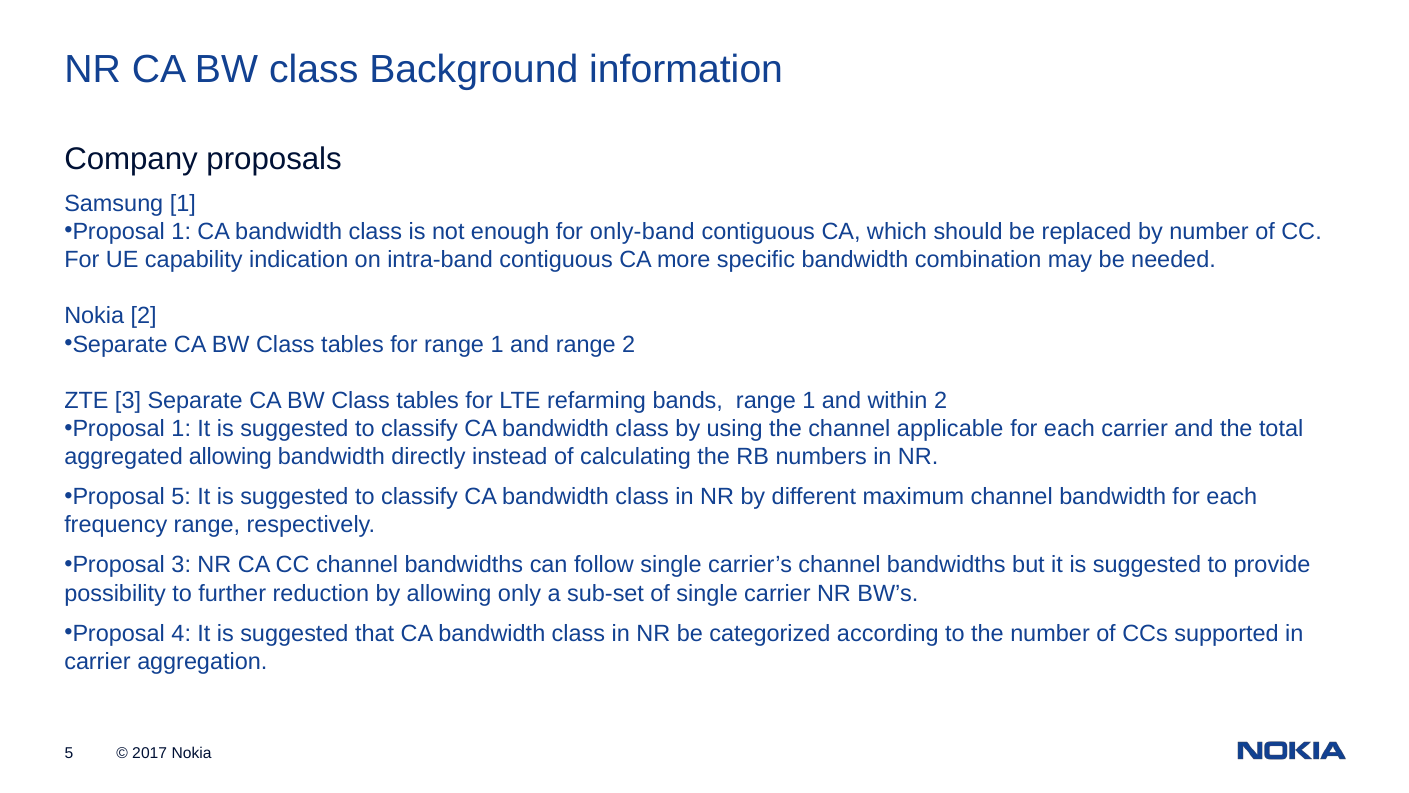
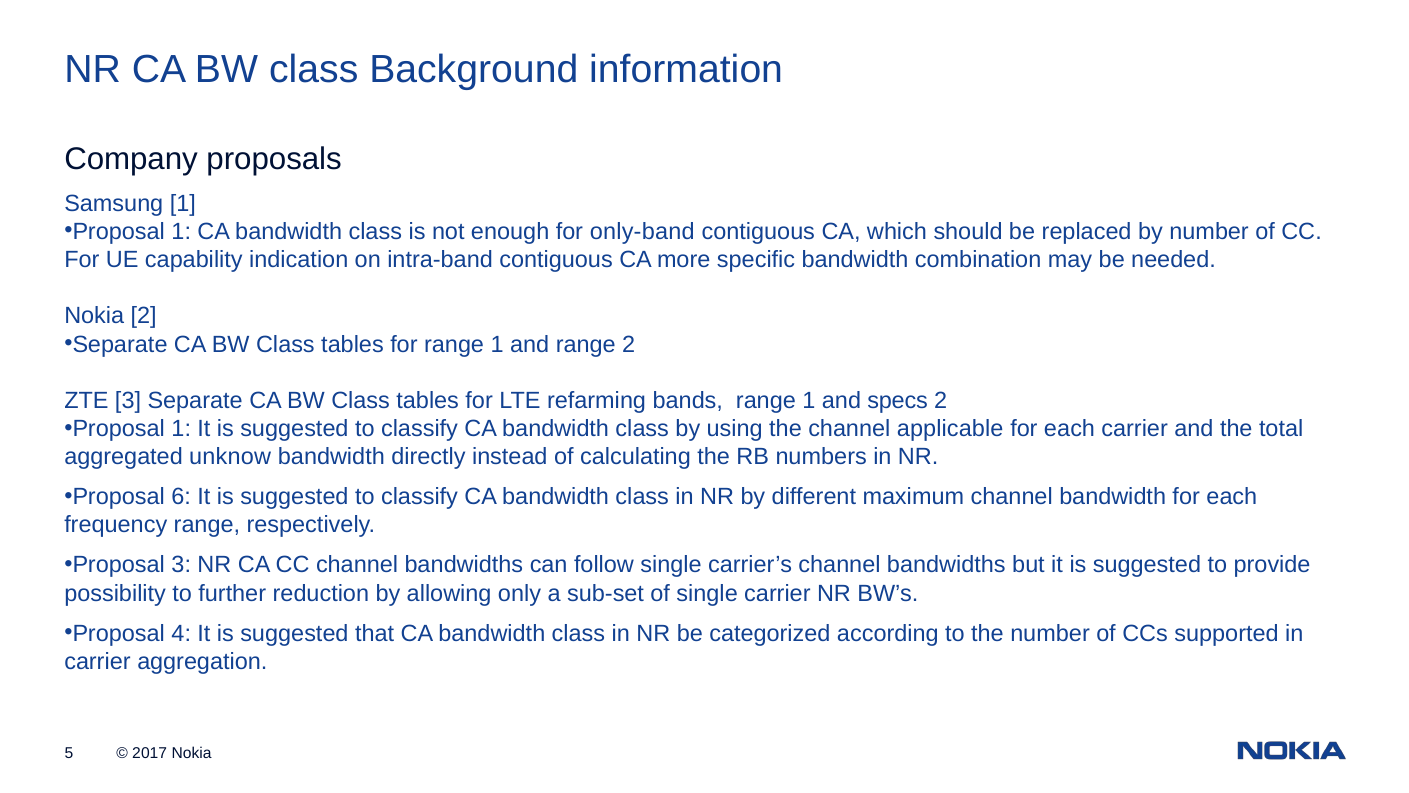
within: within -> specs (898, 400)
aggregated allowing: allowing -> unknow (230, 457)
Proposal 5: 5 -> 6 (181, 497)
